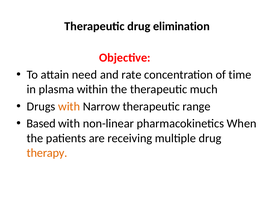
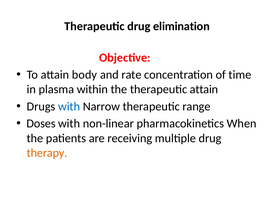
need: need -> body (84, 75)
therapeutic much: much -> attain (204, 89)
with colour: orange -> blue (69, 106)
Based: Based -> Doses (41, 123)
